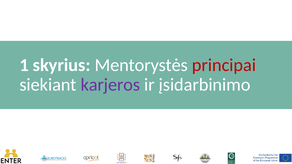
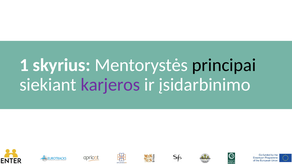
principai colour: red -> black (224, 65)
